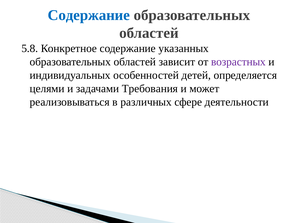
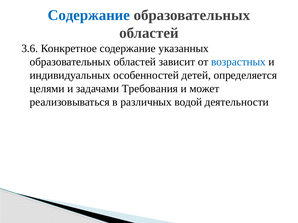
5.8: 5.8 -> 3.6 (30, 49)
возрастных colour: purple -> blue (238, 62)
сфере: сфере -> водой (188, 102)
